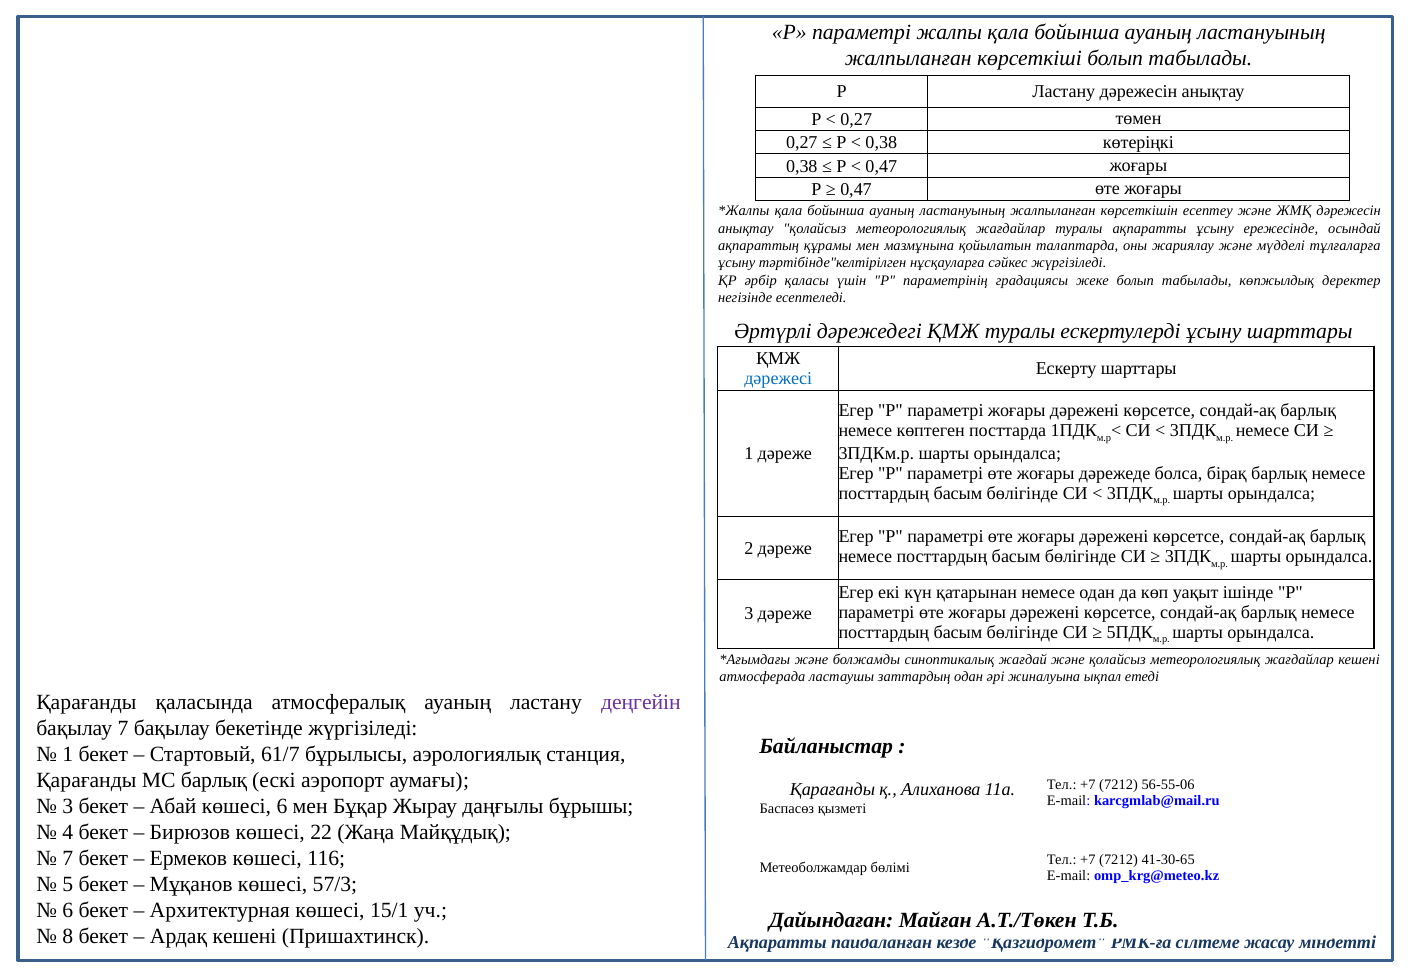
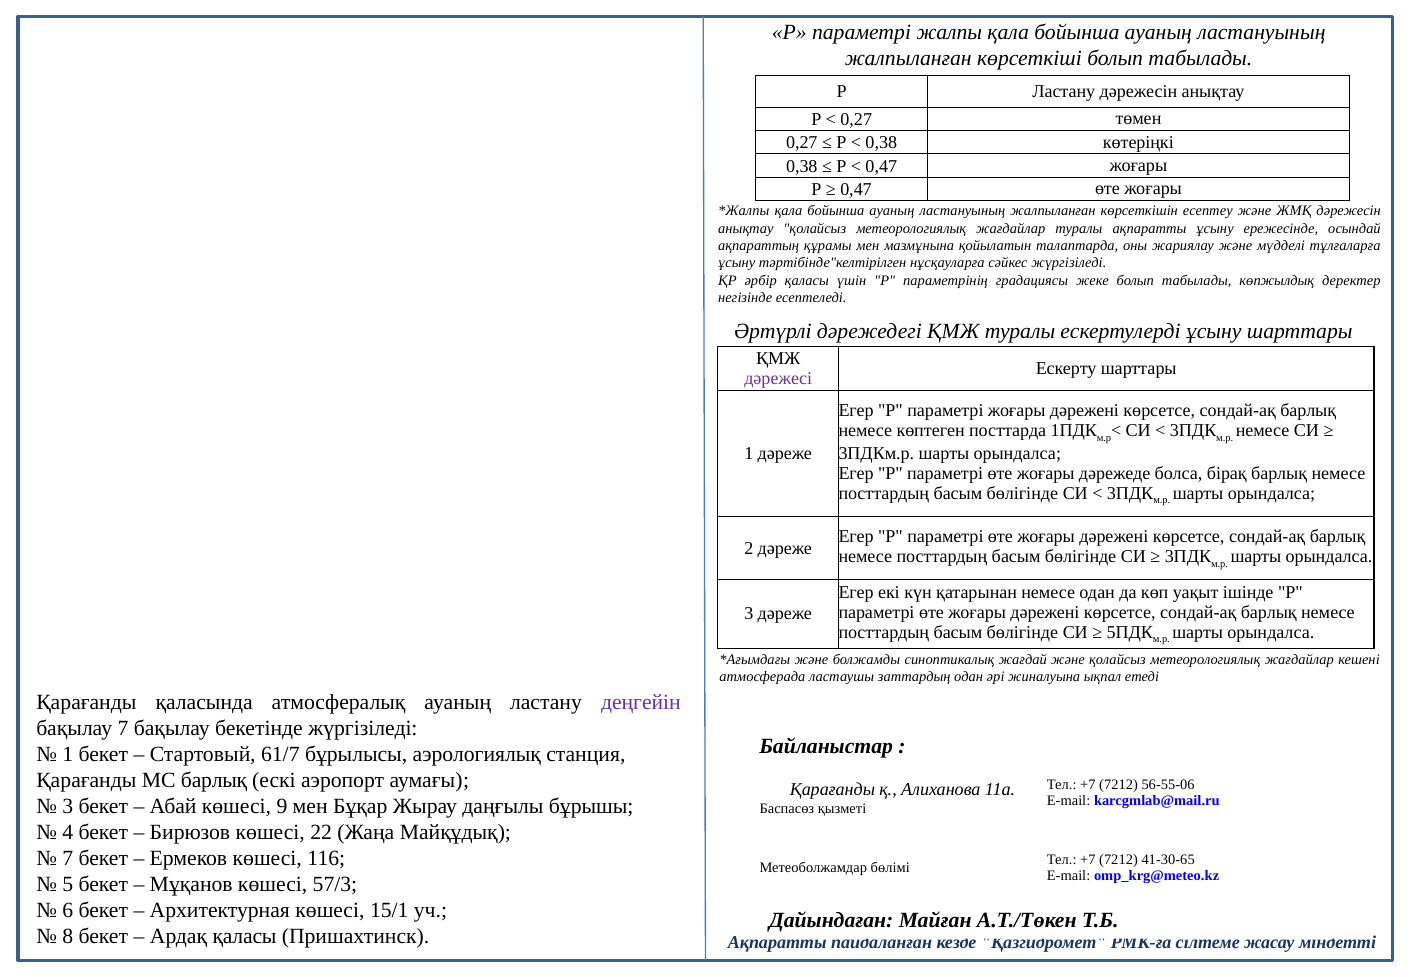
дәрежесі colour: blue -> purple (778, 378)
көшесі 6: 6 -> 9 (282, 806)
Ардақ кешені: кешені -> қаласы (245, 936)
